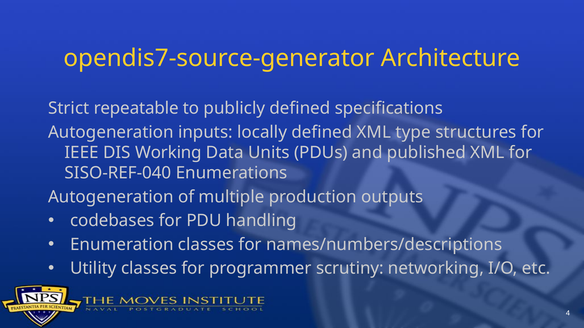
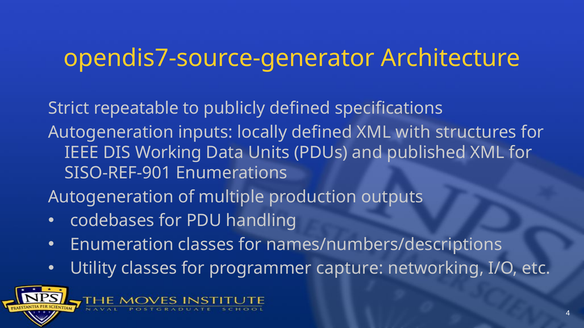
type: type -> with (413, 132)
SISO-REF-040: SISO-REF-040 -> SISO-REF-901 (118, 173)
scrutiny: scrutiny -> capture (350, 269)
